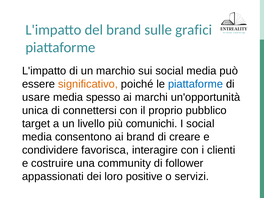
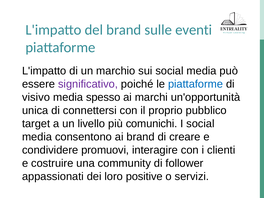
grafici: grafici -> eventi (194, 30)
significativo colour: orange -> purple (88, 84)
usare: usare -> visivo (36, 97)
favorisca: favorisca -> promuovi (105, 150)
